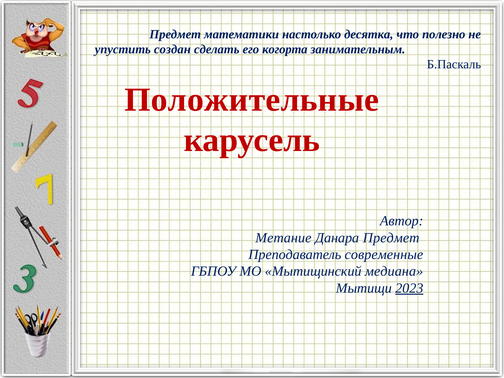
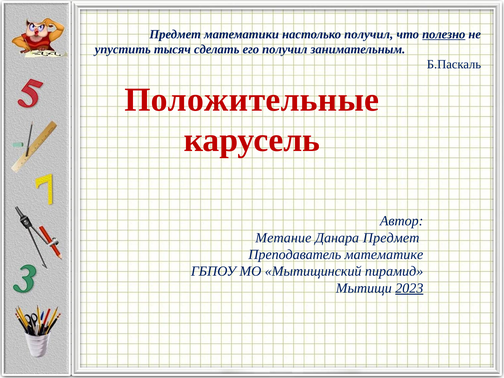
настолько десятка: десятка -> получил (369, 34)
полезно underline: none -> present (444, 34)
создан: создан -> тысяч (172, 49)
его когорта: когорта -> получил (285, 49)
современные: современные -> математике (384, 255)
медиана: медиана -> пирамид (394, 271)
